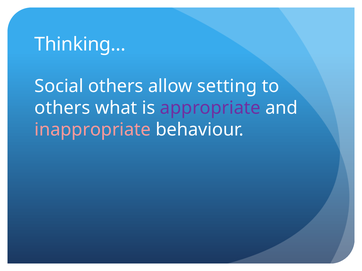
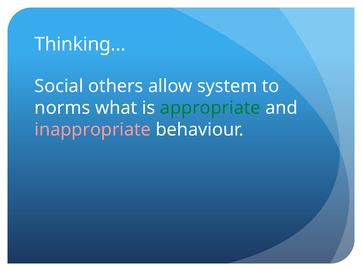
setting: setting -> system (227, 86)
others: others -> norms (62, 108)
appropriate colour: purple -> green (210, 108)
